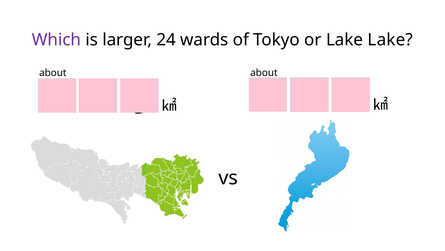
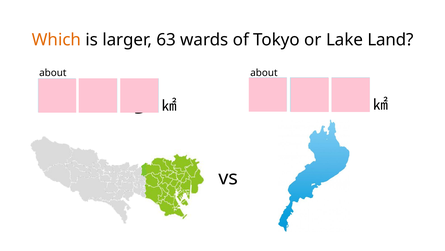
Which colour: purple -> orange (56, 40)
24: 24 -> 63 (166, 40)
Lake Lake: Lake -> Land (390, 40)
